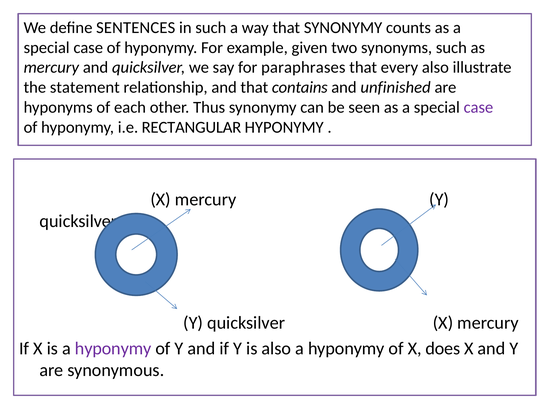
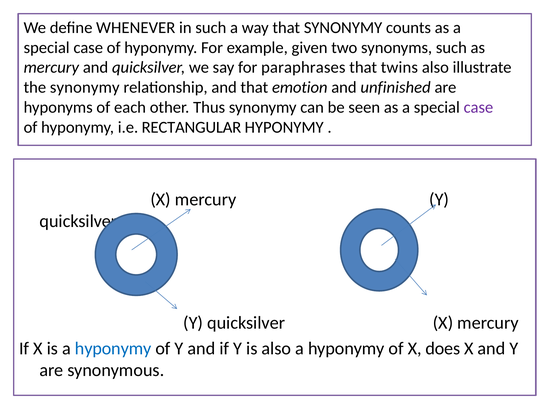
SENTENCES: SENTENCES -> WHENEVER (136, 28)
every: every -> twins (399, 67)
the statement: statement -> synonymy (85, 87)
contains: contains -> emotion (300, 87)
hyponymy colour: purple -> blue (113, 348)
